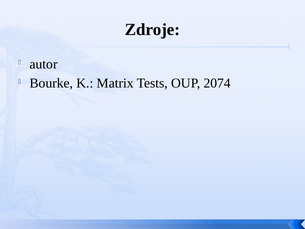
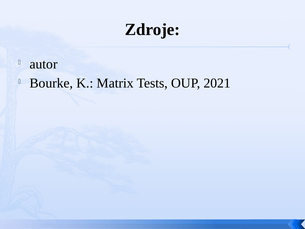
2074: 2074 -> 2021 (217, 83)
